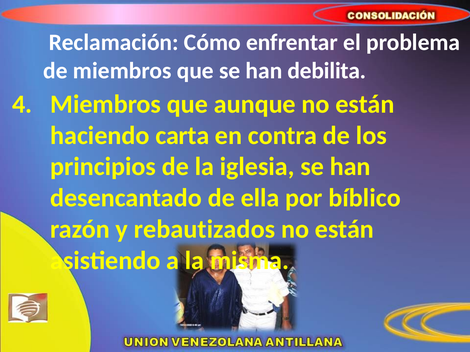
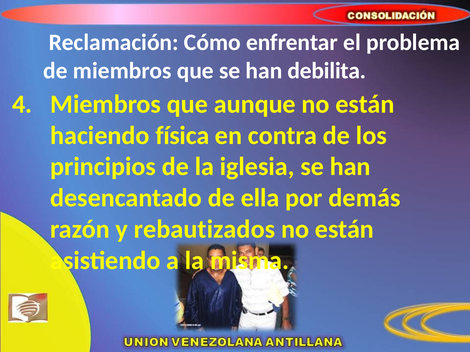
carta: carta -> física (182, 136)
bíblico: bíblico -> demás (365, 198)
